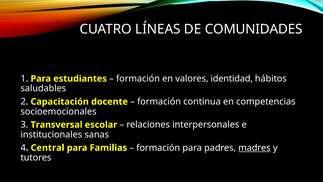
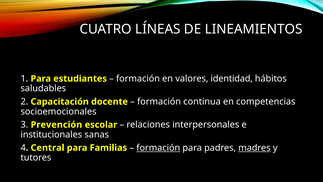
COMUNIDADES: COMUNIDADES -> LINEAMIENTOS (254, 29)
Transversal: Transversal -> Prevención (56, 125)
formación underline: none -> present (158, 148)
